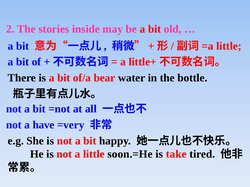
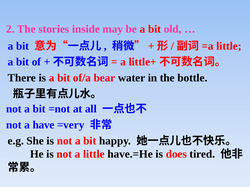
soon.=He: soon.=He -> have.=He (130, 154)
take: take -> does (176, 154)
